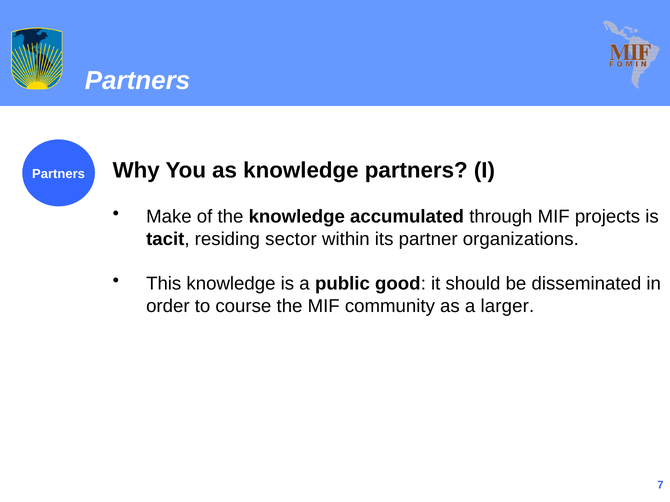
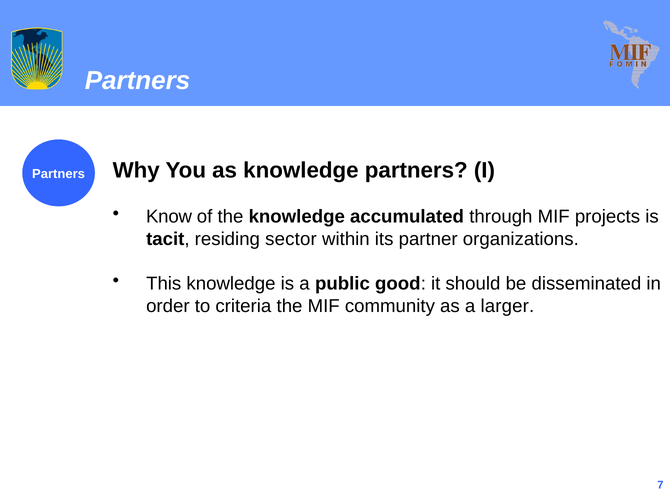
Make: Make -> Know (169, 217)
course: course -> criteria (243, 306)
